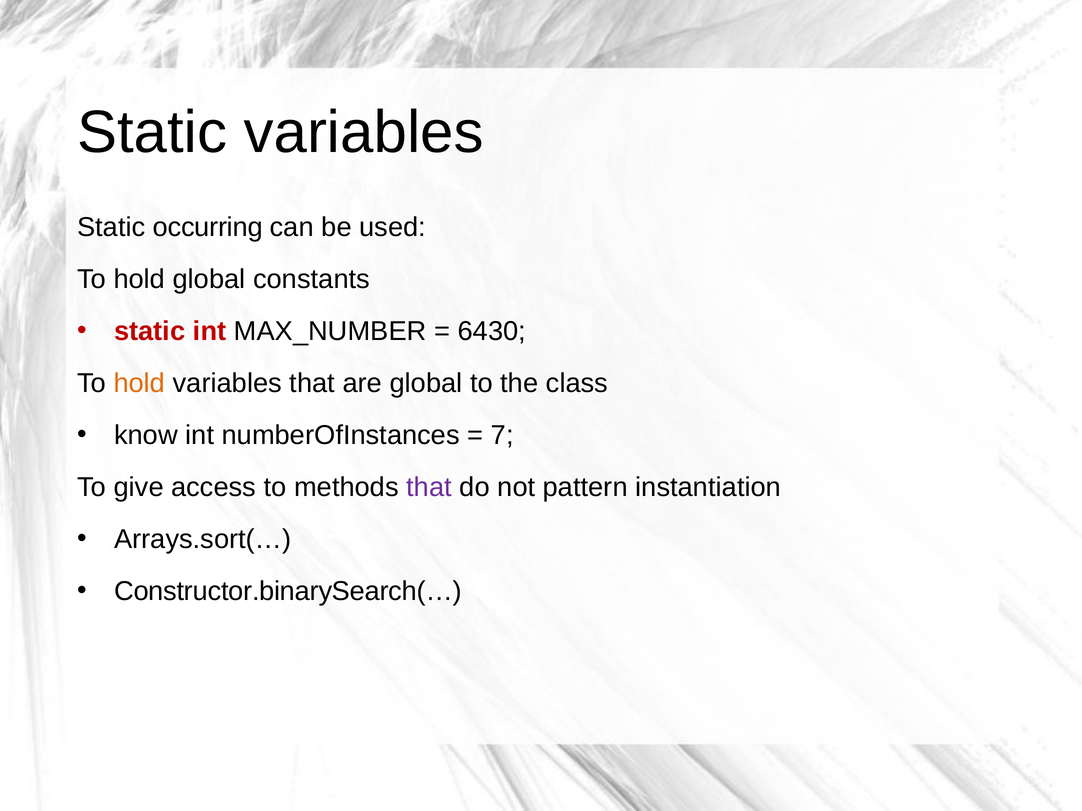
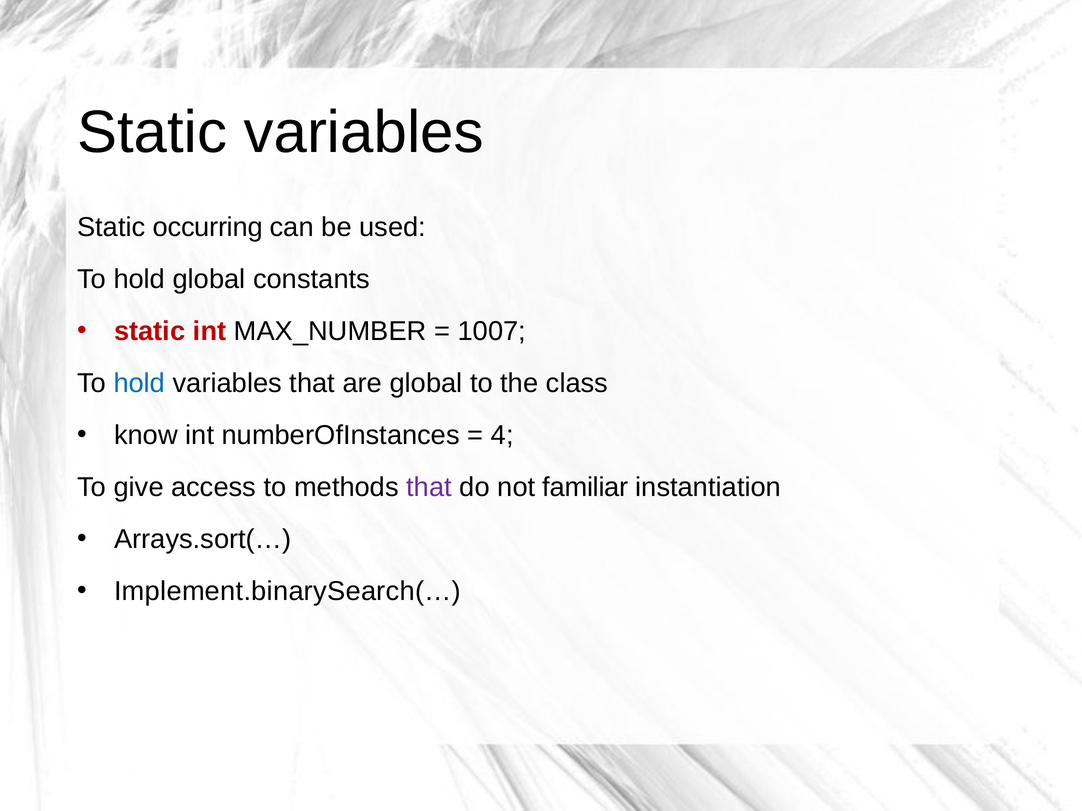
6430: 6430 -> 1007 (492, 331)
hold colour: orange -> blue (139, 384)
7: 7 -> 4 (502, 436)
pattern: pattern -> familiar (585, 488)
Constructor.binarySearch(…: Constructor.binarySearch(… -> Implement.binarySearch(… (288, 592)
